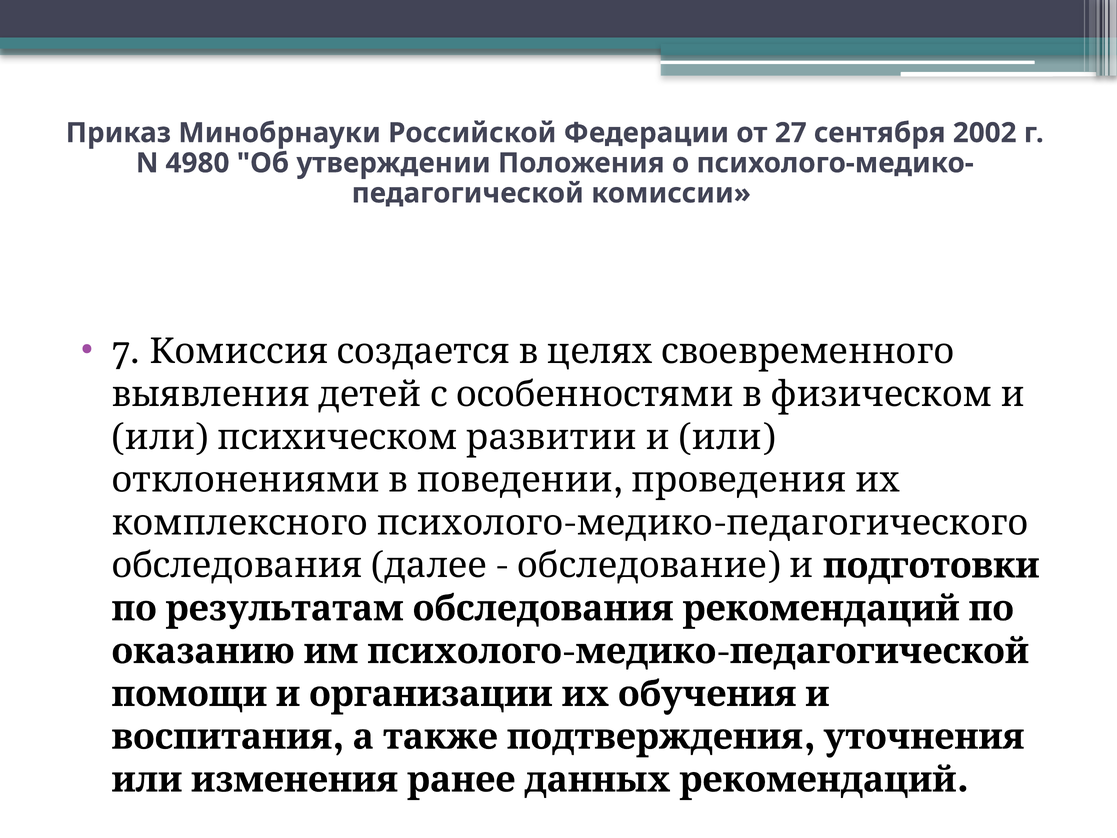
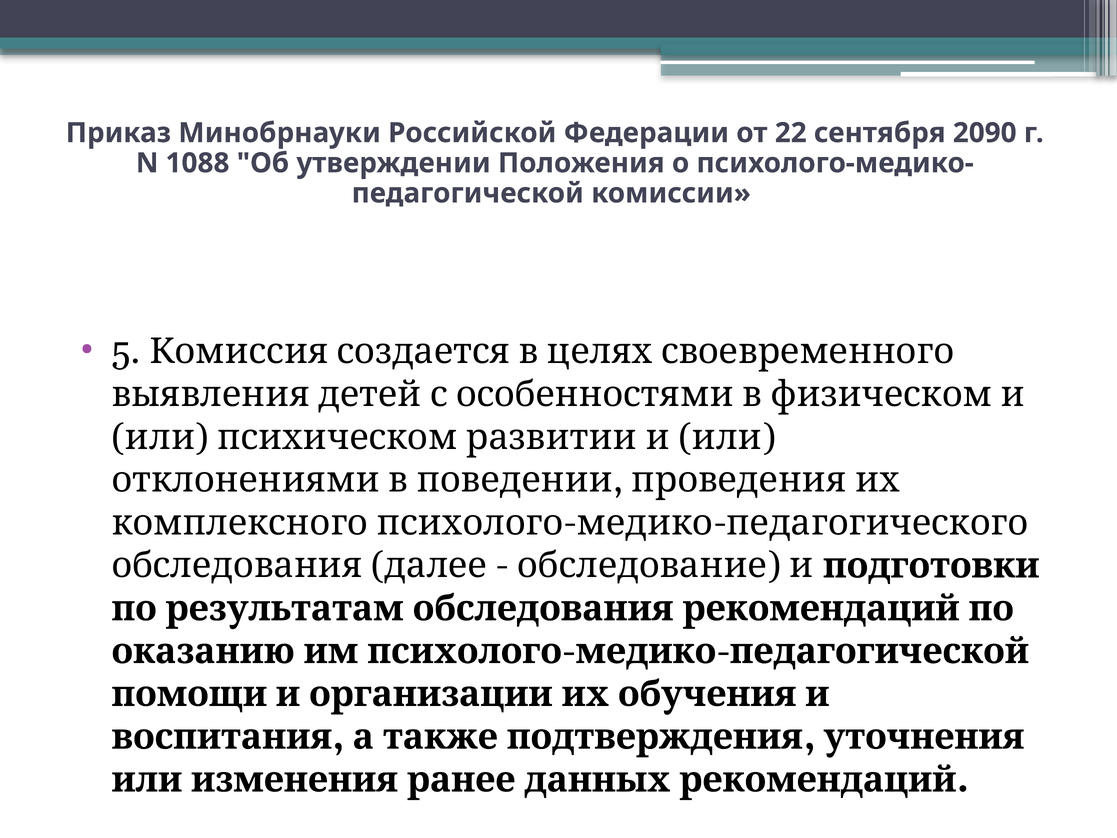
27: 27 -> 22 (791, 133)
2002: 2002 -> 2090 (985, 133)
4980: 4980 -> 1088 (197, 163)
7: 7 -> 5 (126, 352)
